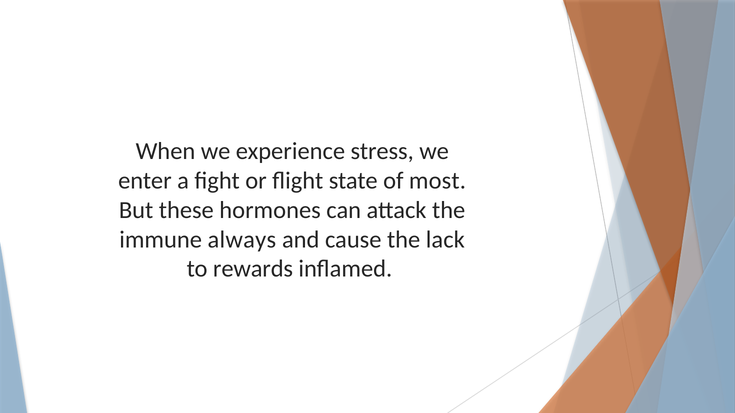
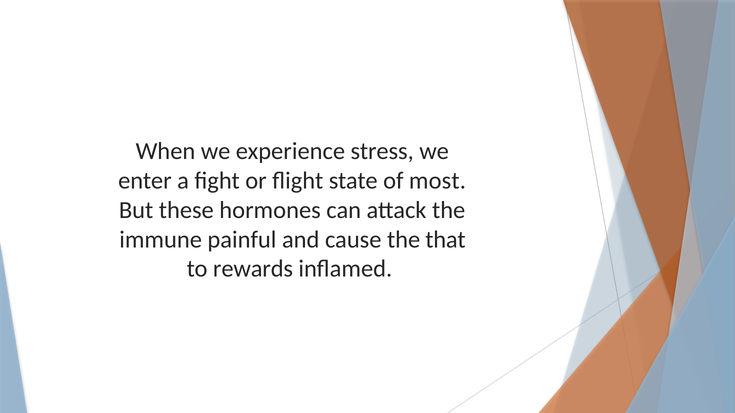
always: always -> painful (242, 240)
lack: lack -> that (445, 240)
